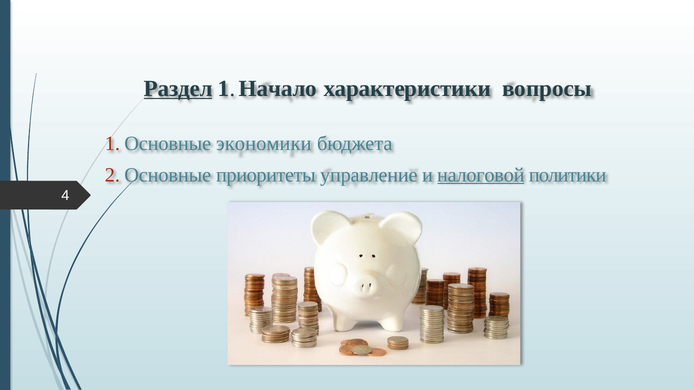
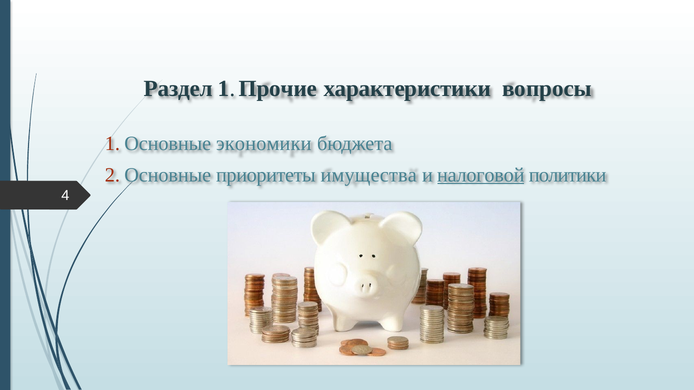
Раздел underline: present -> none (178, 89)
Начало: Начало -> Прочие (278, 89)
управление: управление -> имущества (369, 175)
